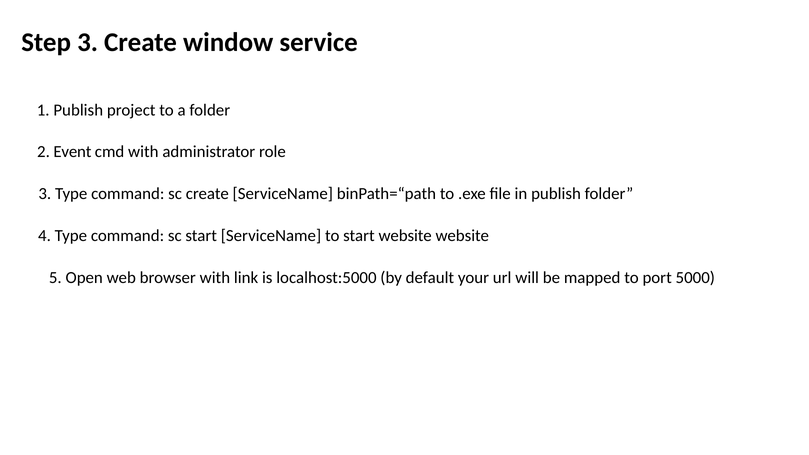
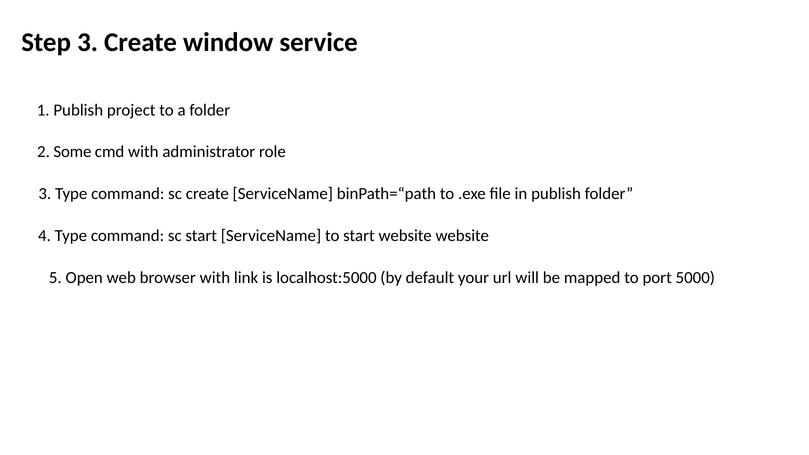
Event: Event -> Some (72, 152)
